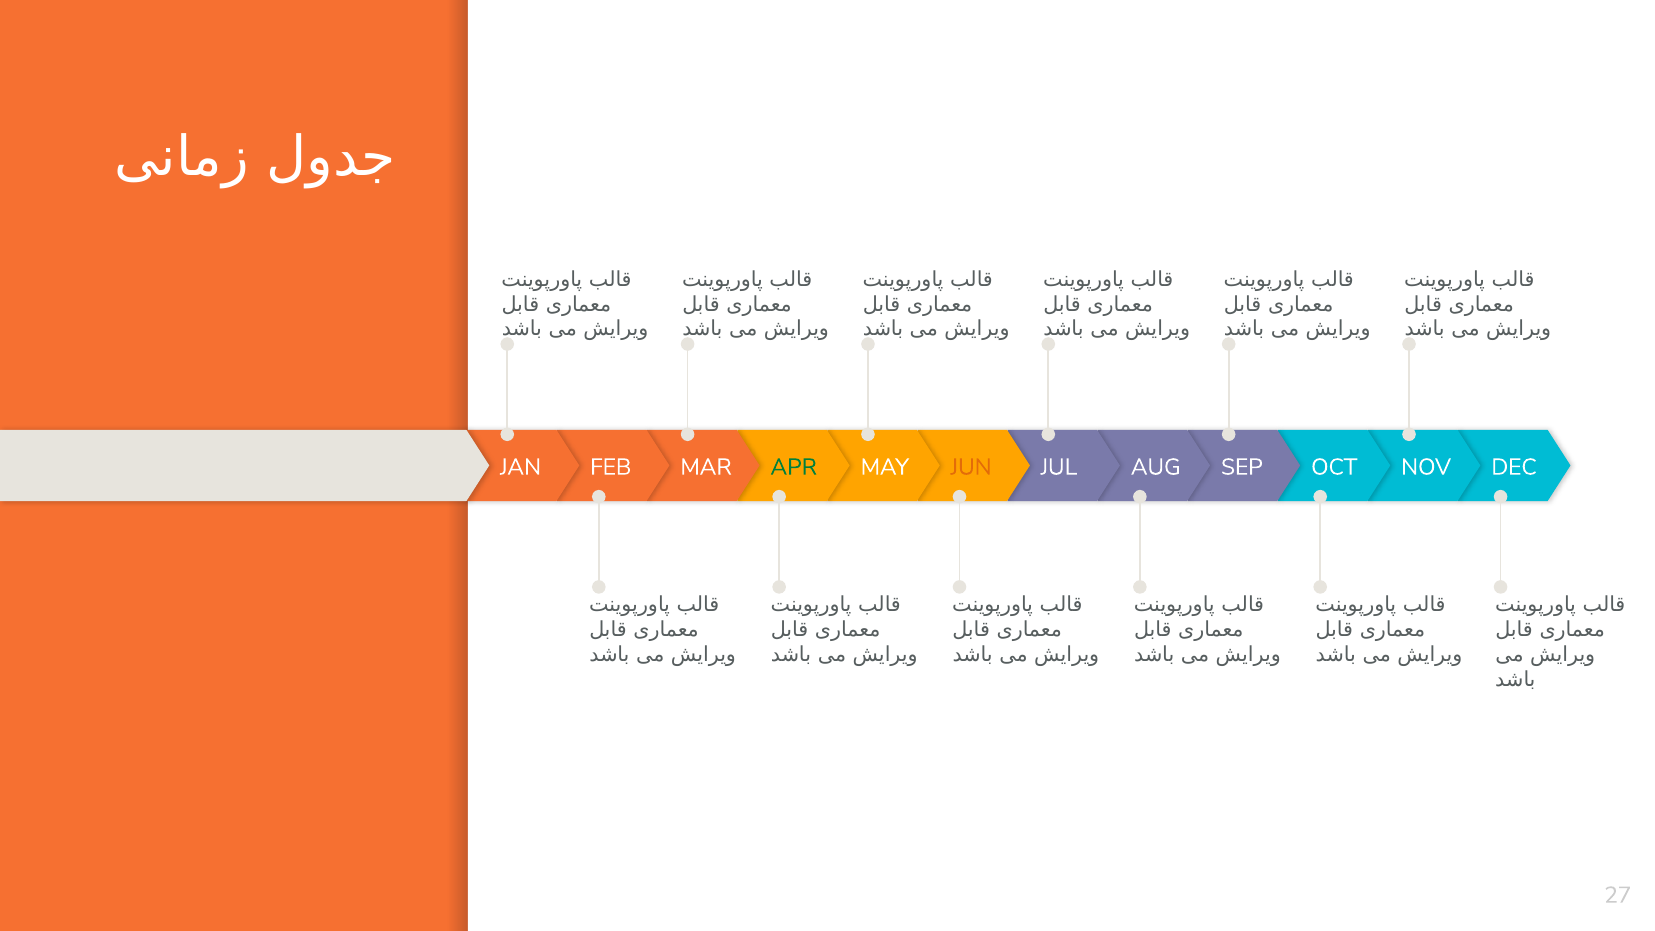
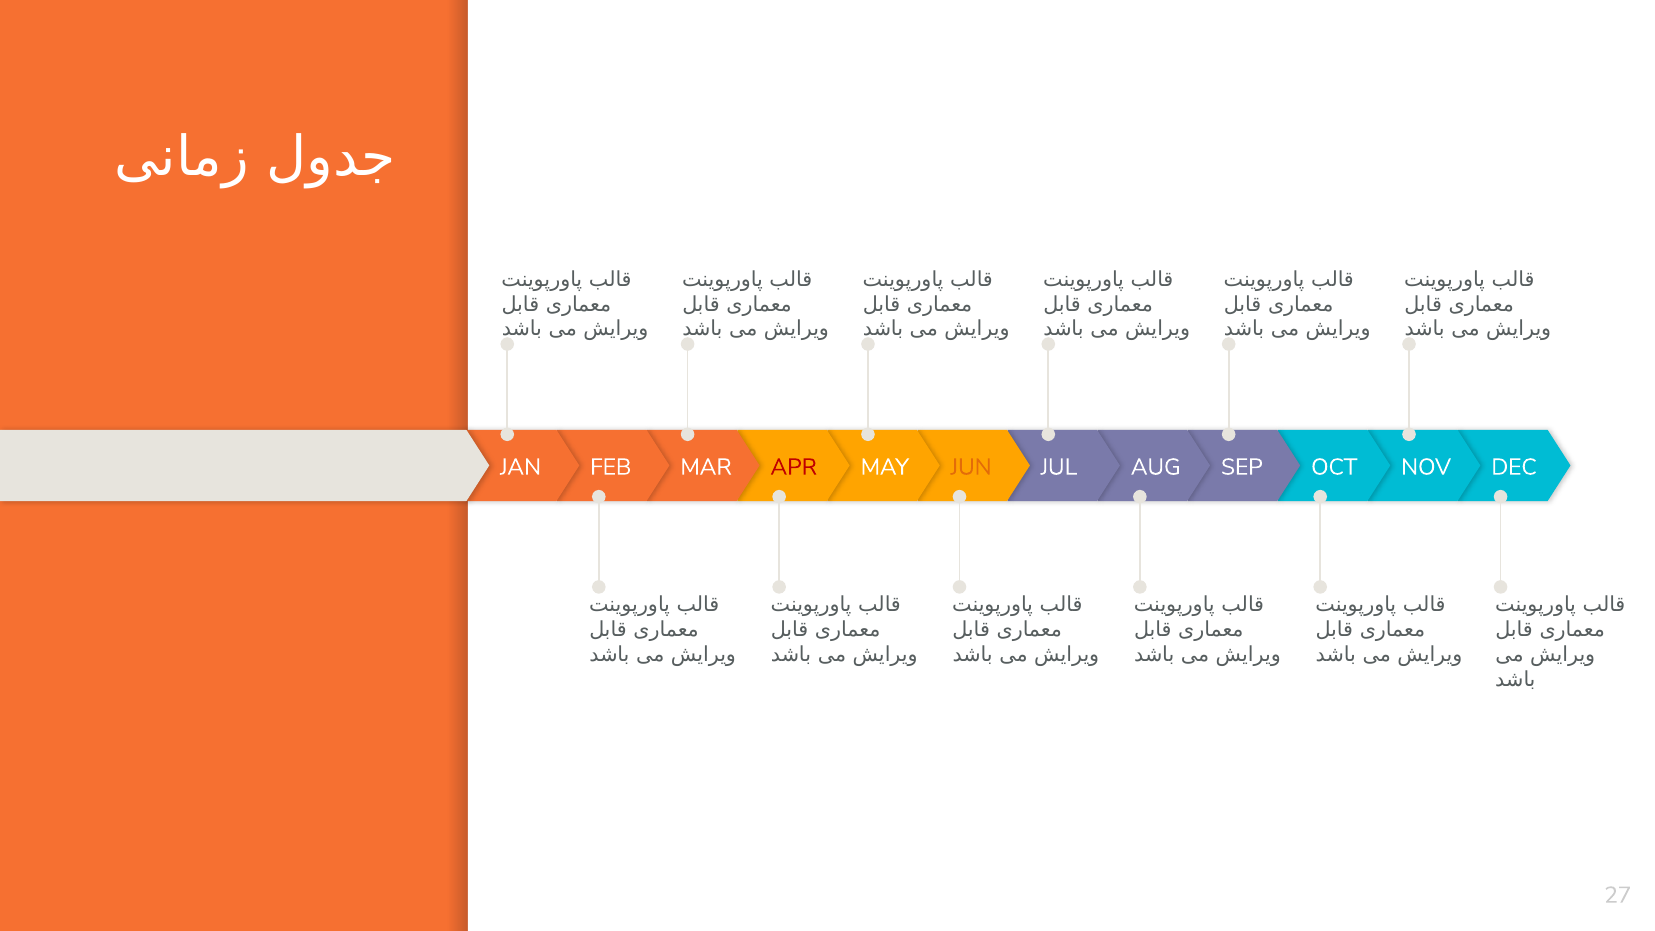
APR colour: green -> red (794, 467)
